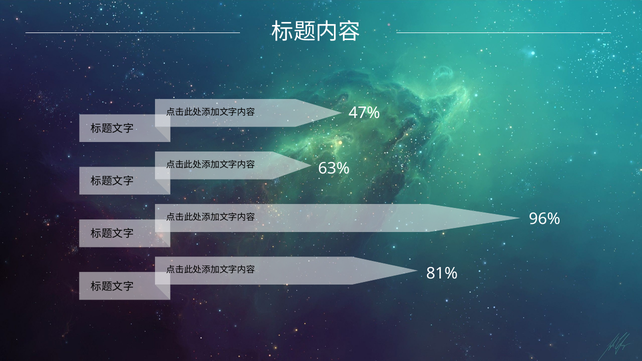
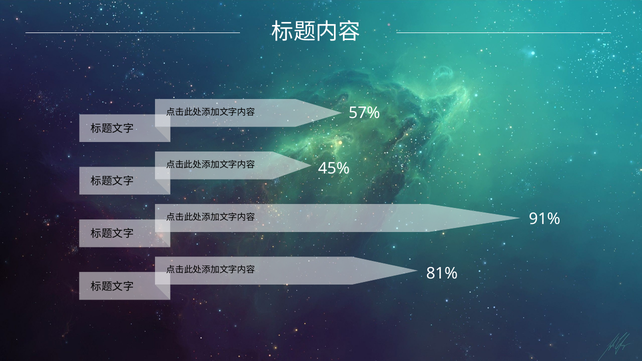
47%: 47% -> 57% (364, 113)
63%: 63% -> 45% (334, 169)
96%: 96% -> 91% (545, 219)
